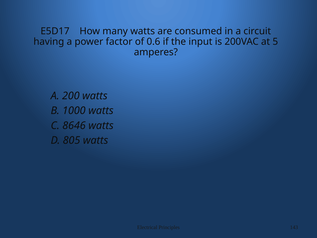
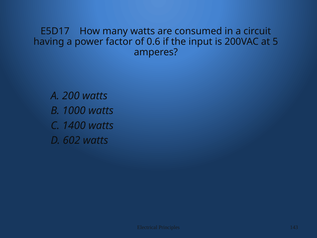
8646: 8646 -> 1400 (74, 125)
805: 805 -> 602 (72, 140)
